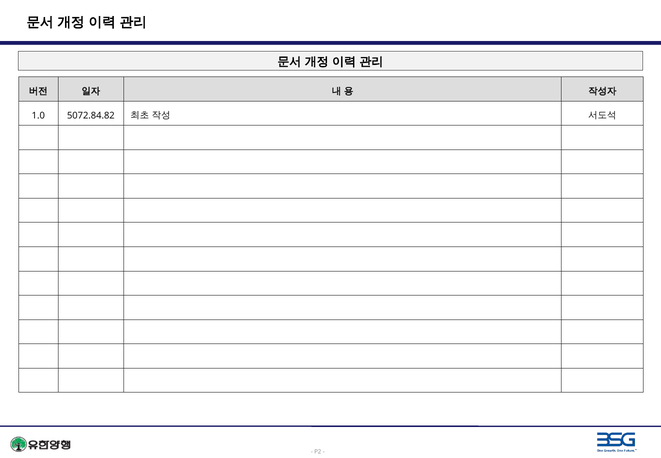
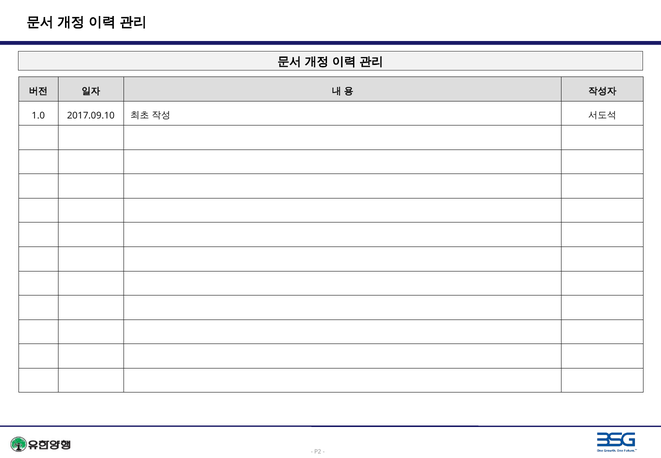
5072.84.82: 5072.84.82 -> 2017.09.10 (91, 116)
